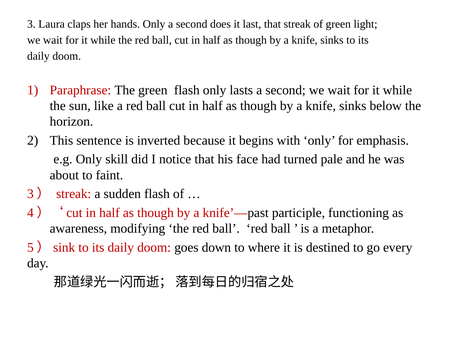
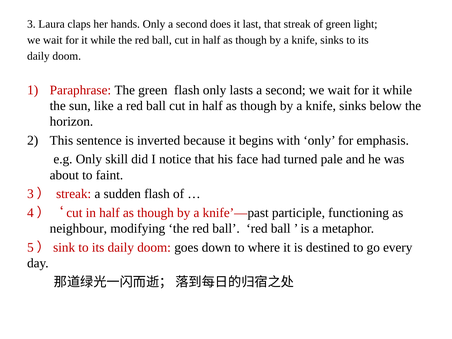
awareness: awareness -> neighbour (78, 229)
